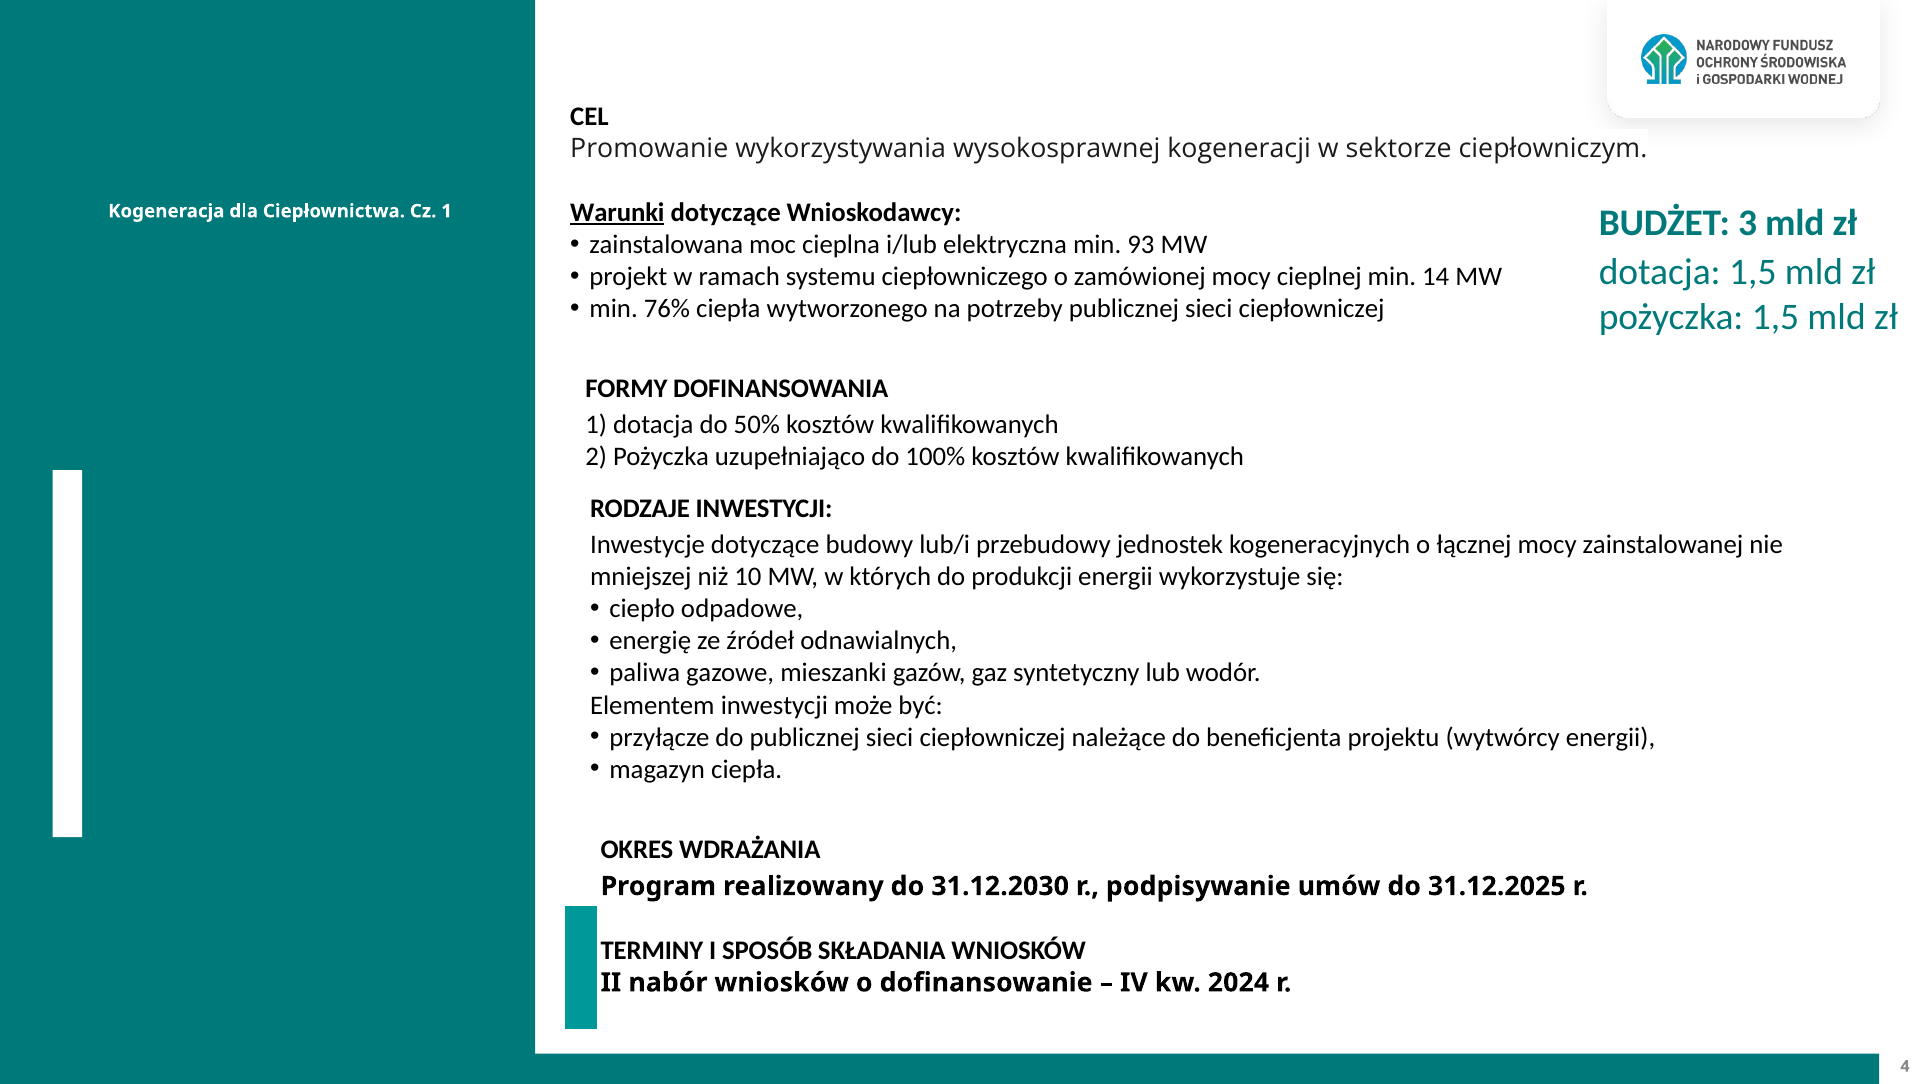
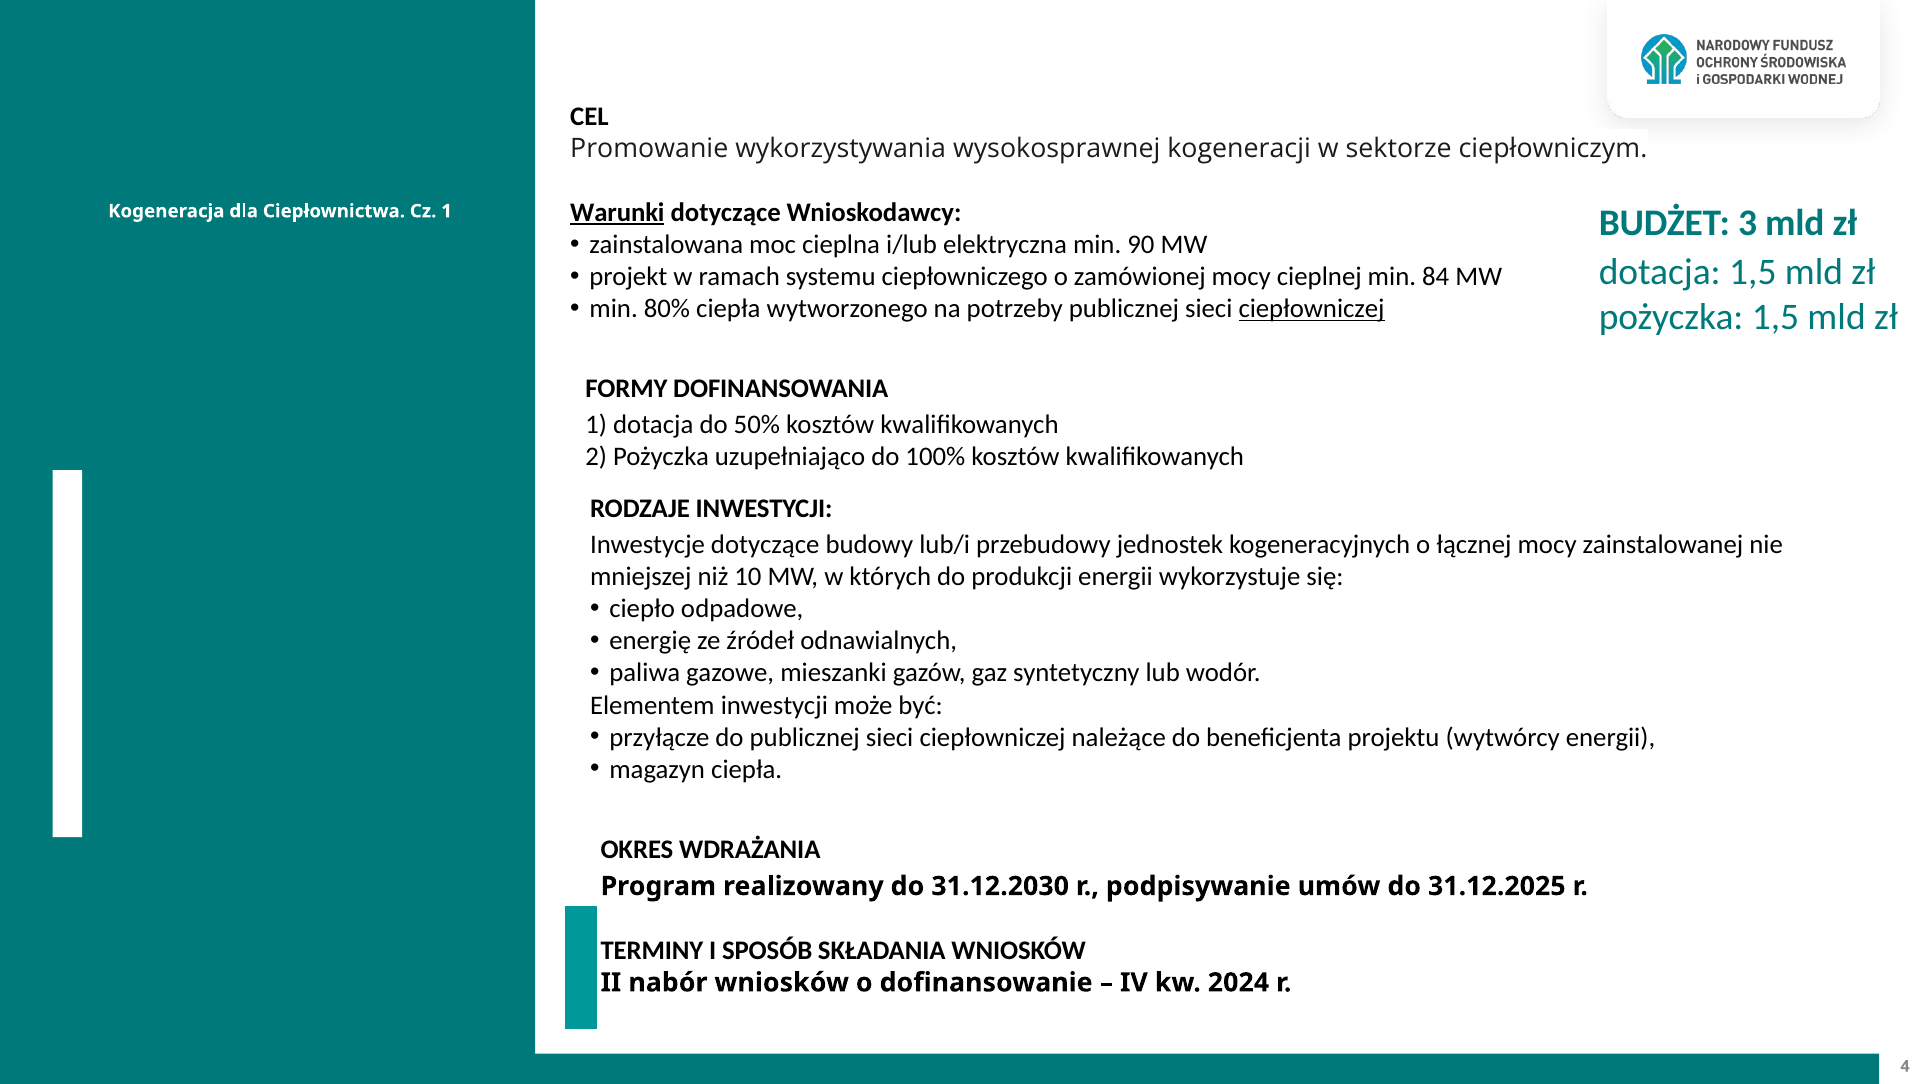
93: 93 -> 90 (1141, 245)
14: 14 -> 84 (1436, 277)
76%: 76% -> 80% (667, 309)
ciepłowniczej underline: none -> present (1312, 309)
